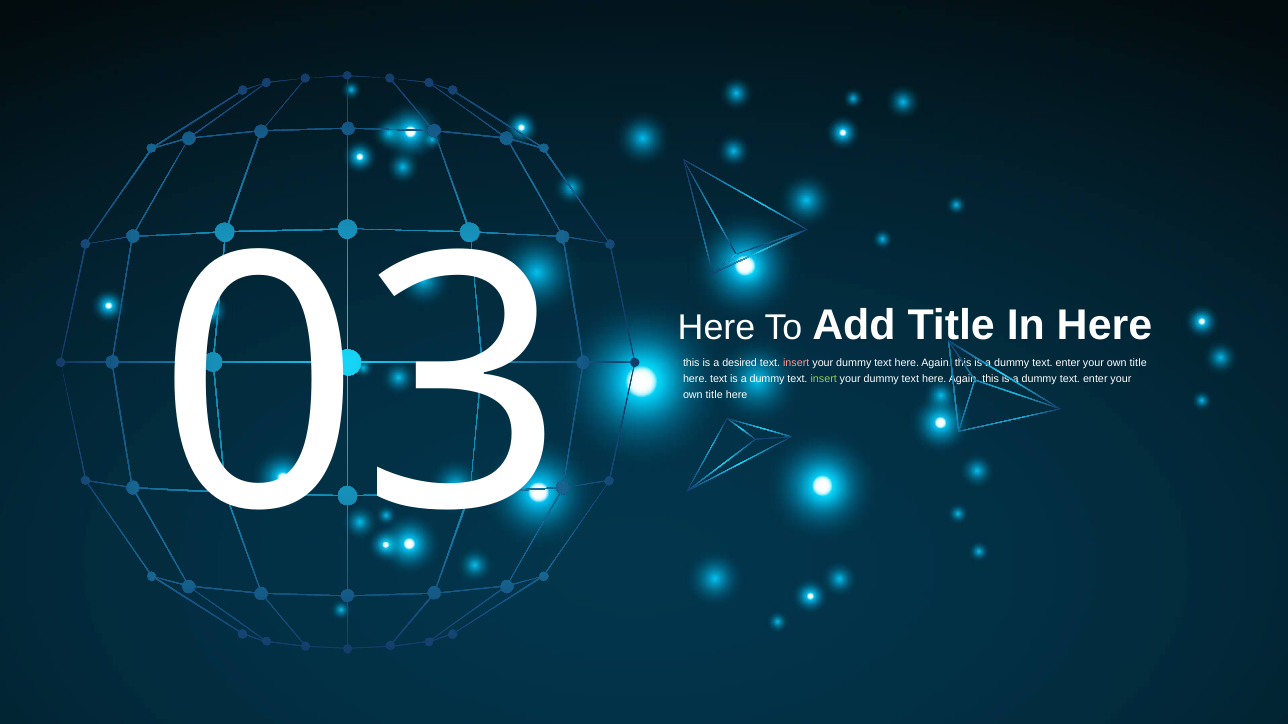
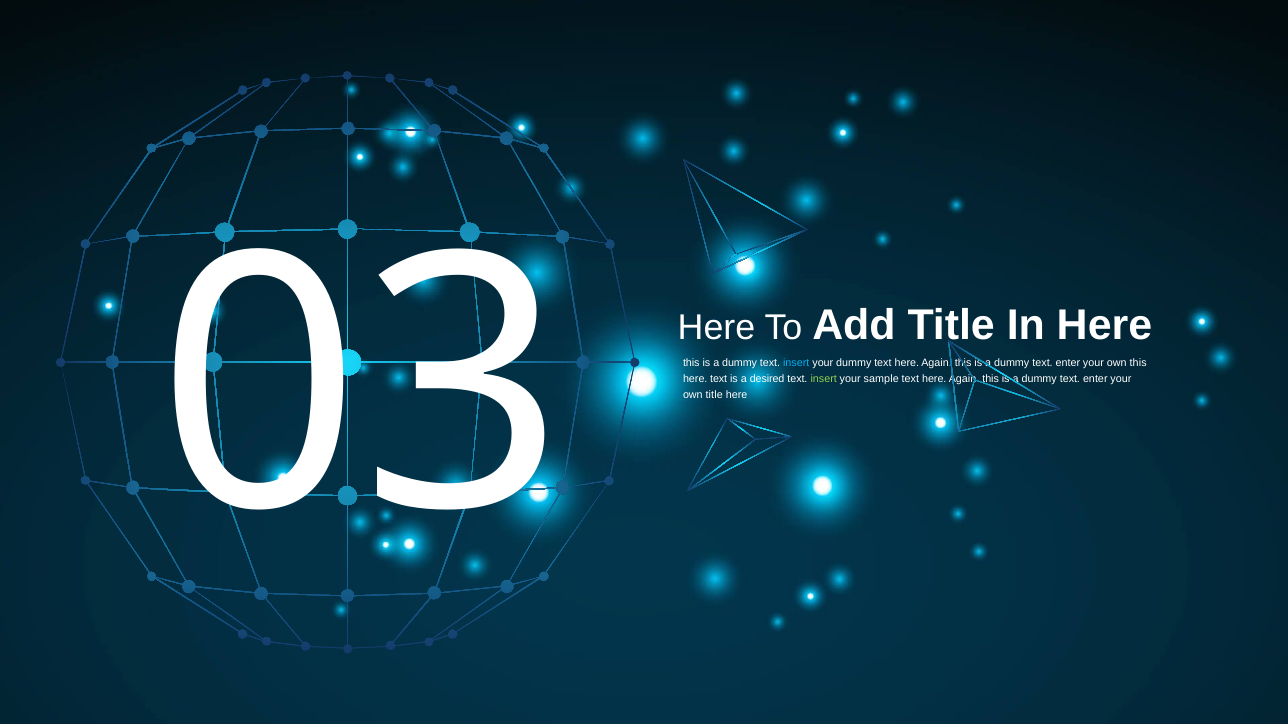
desired: desired -> dummy (740, 363)
insert colour: pink -> light blue (796, 363)
title: title -> this (1138, 363)
dummy: dummy -> desired (767, 379)
dummy: dummy -> sample (881, 379)
